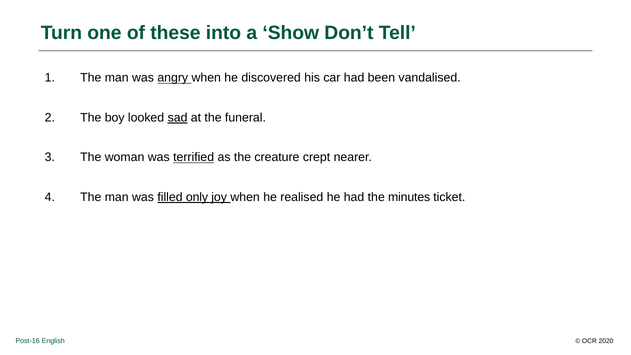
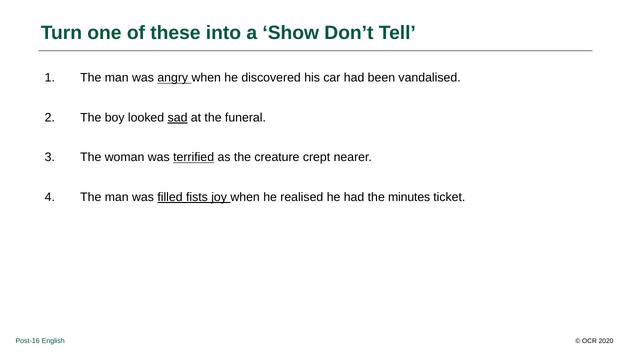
only: only -> fists (197, 197)
